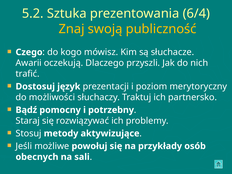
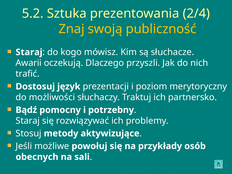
6/4: 6/4 -> 2/4 (196, 13)
Czego: Czego -> Staraj (29, 52)
